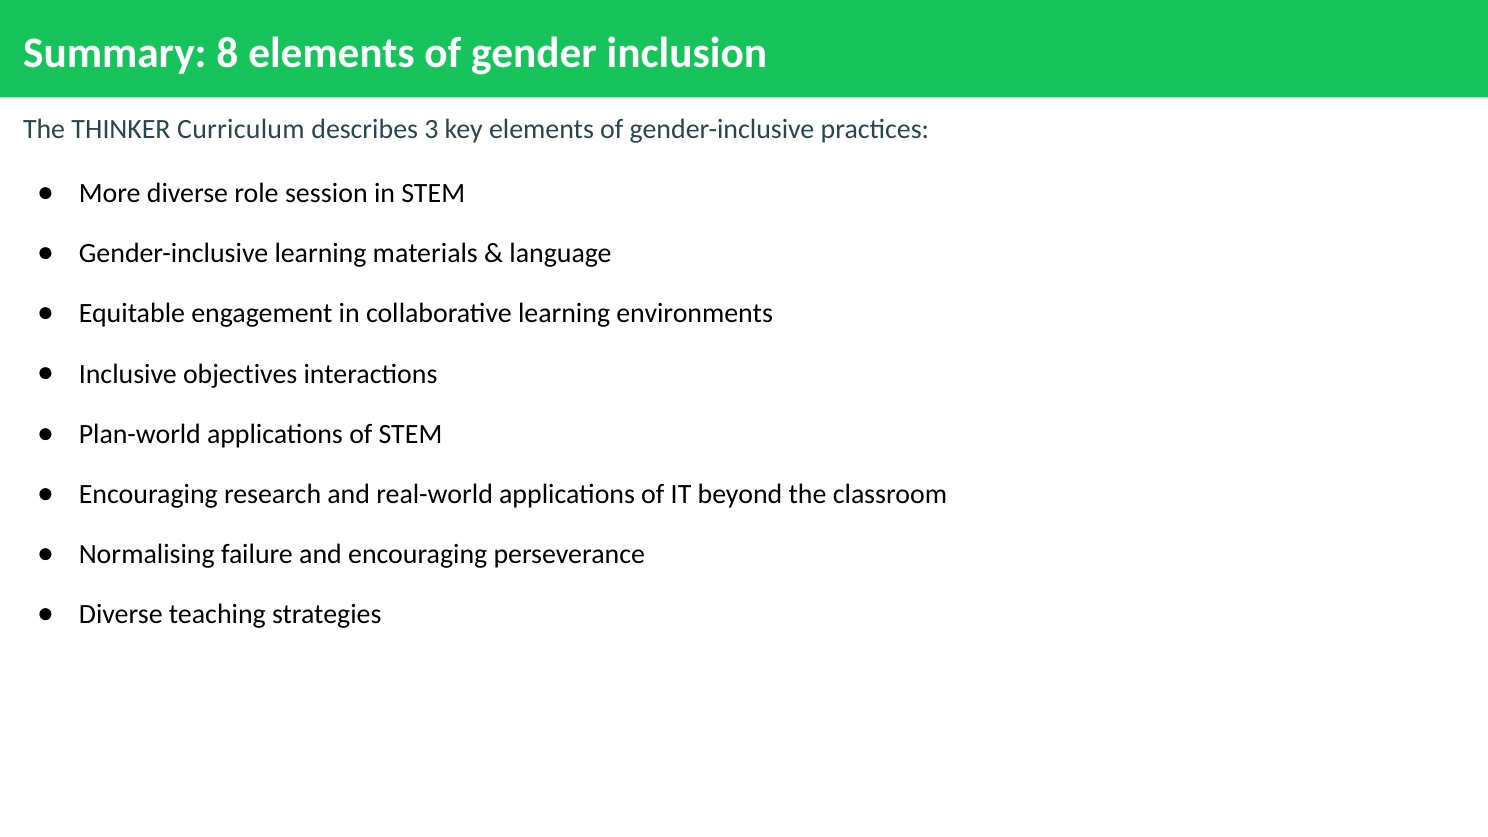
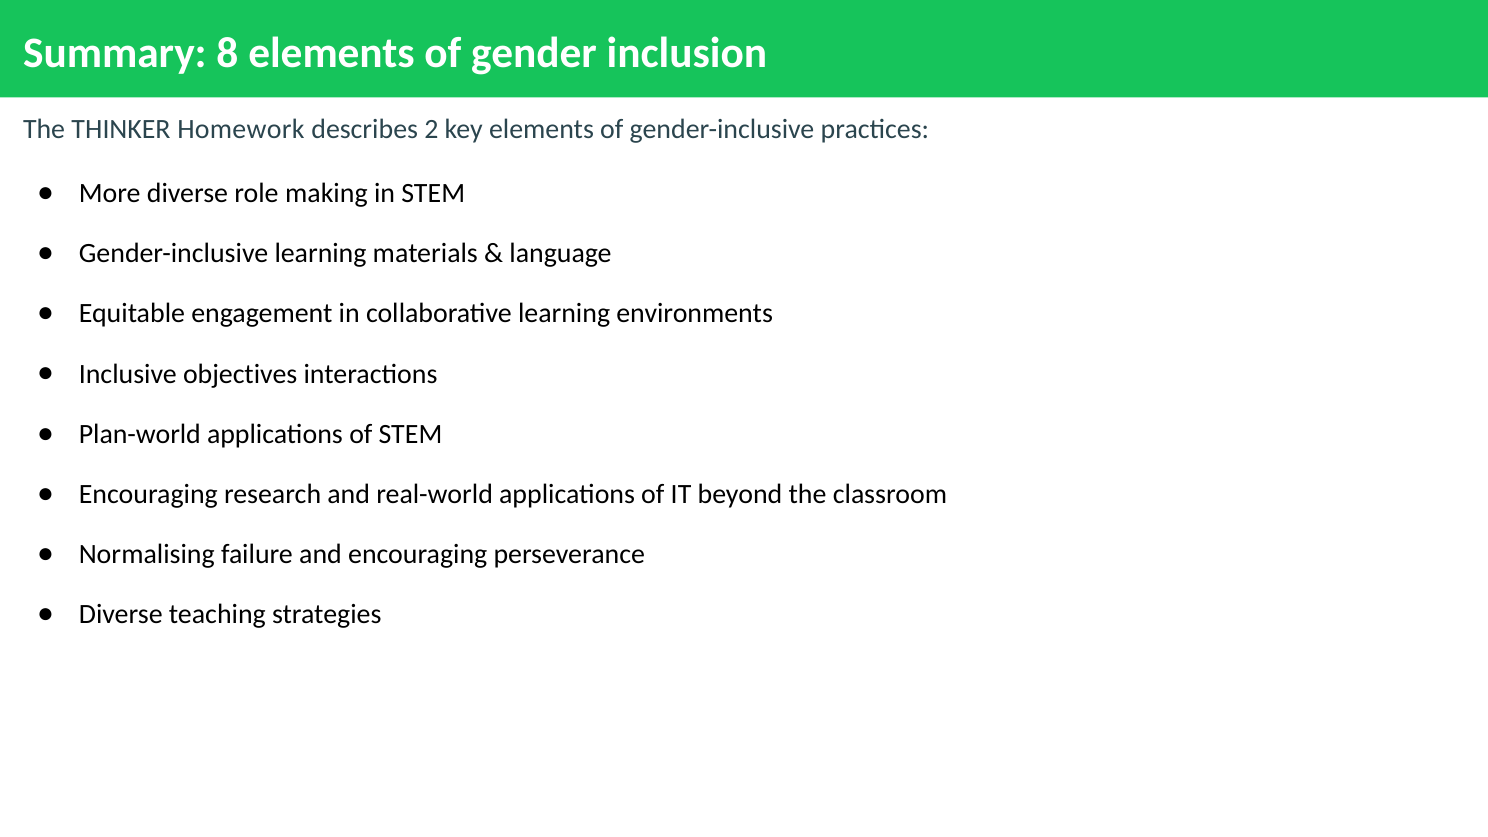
Curriculum: Curriculum -> Homework (241, 130)
3: 3 -> 2 (431, 130)
session: session -> making (326, 193)
